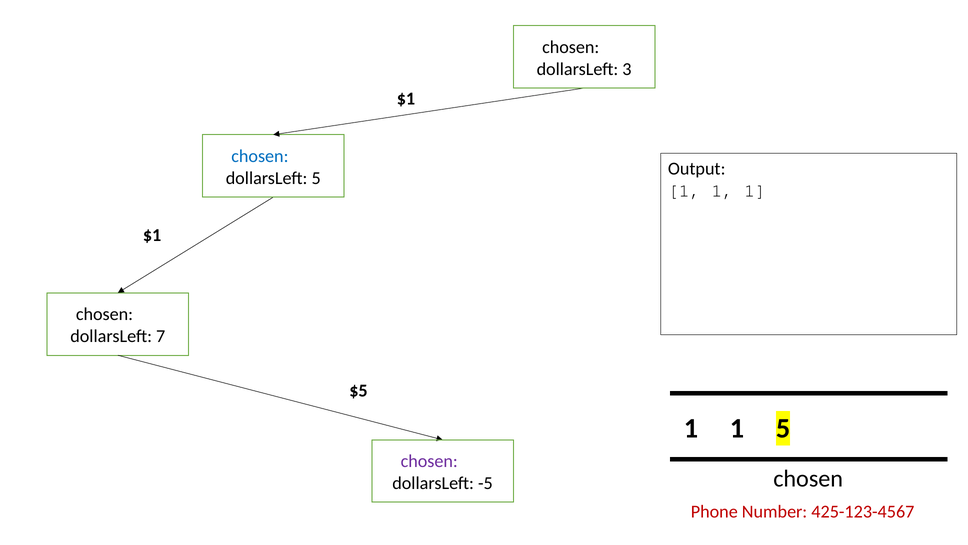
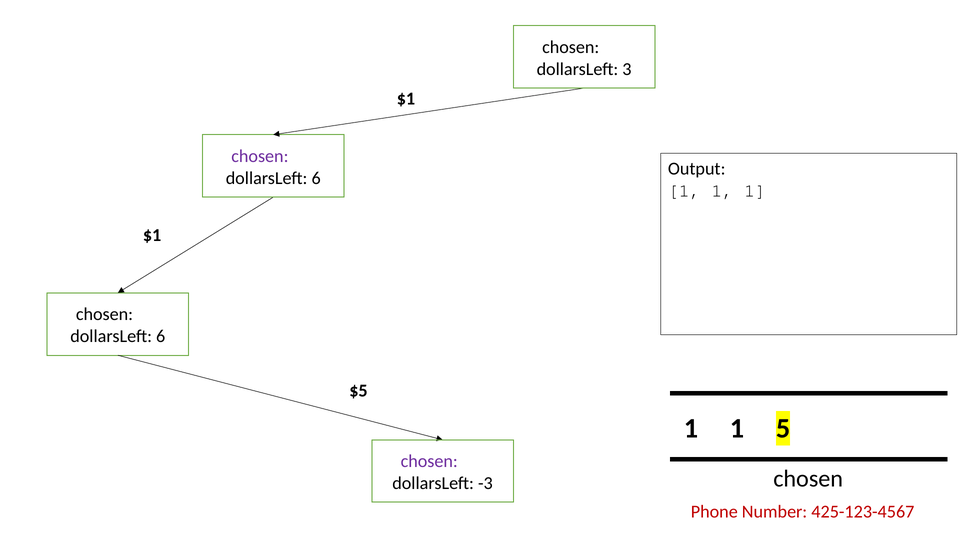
chosen colour: blue -> purple (260, 156)
5: 5 -> 6 (316, 178)
7: 7 -> 6 (161, 336)
-5: -5 -> -3 (485, 483)
